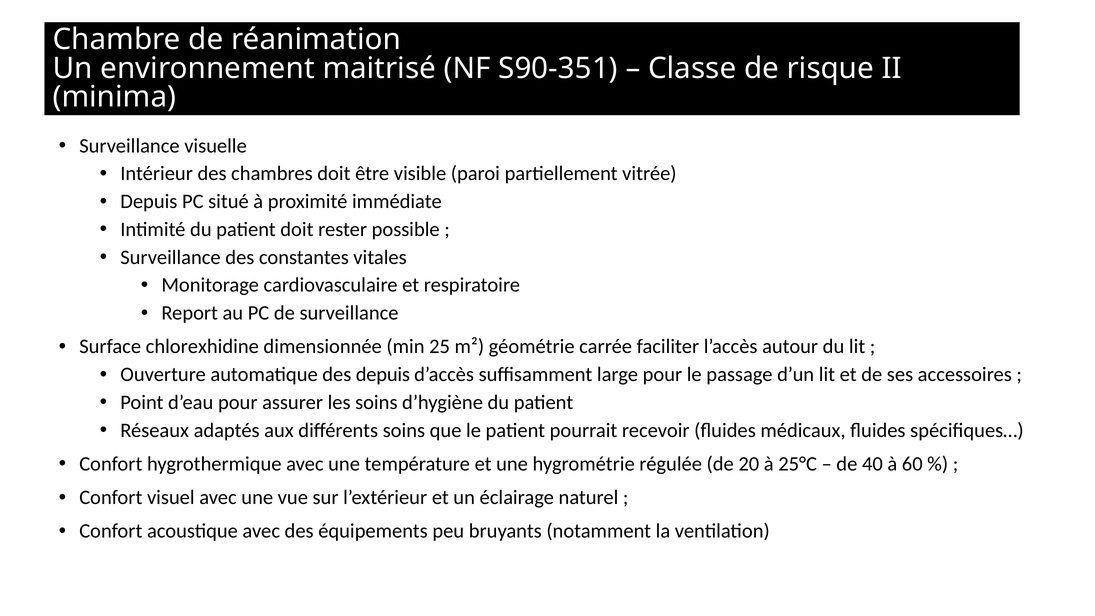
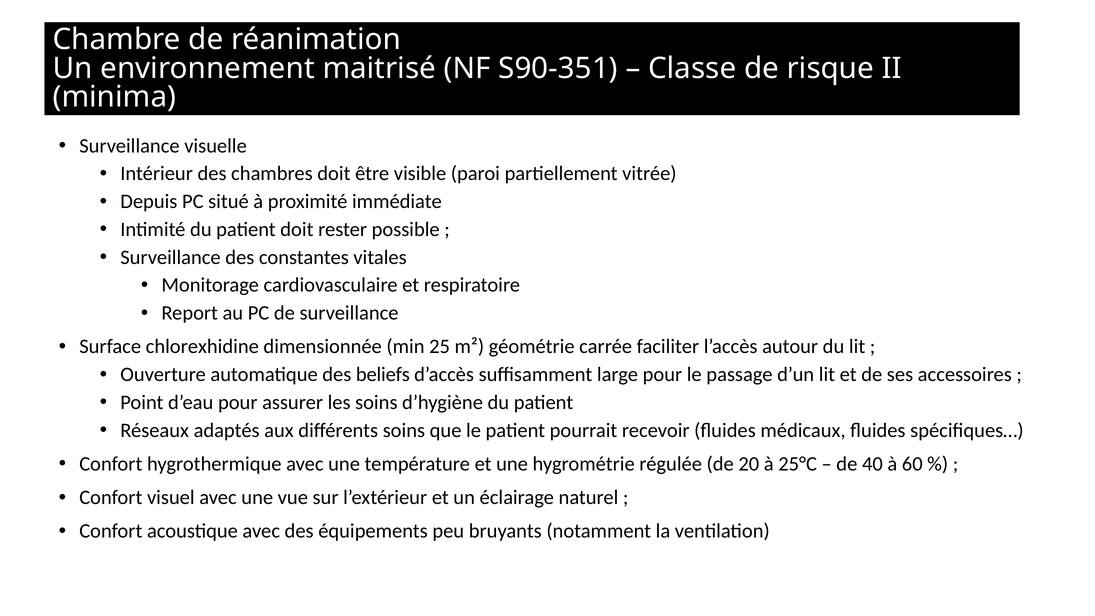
des depuis: depuis -> beliefs (383, 375)
